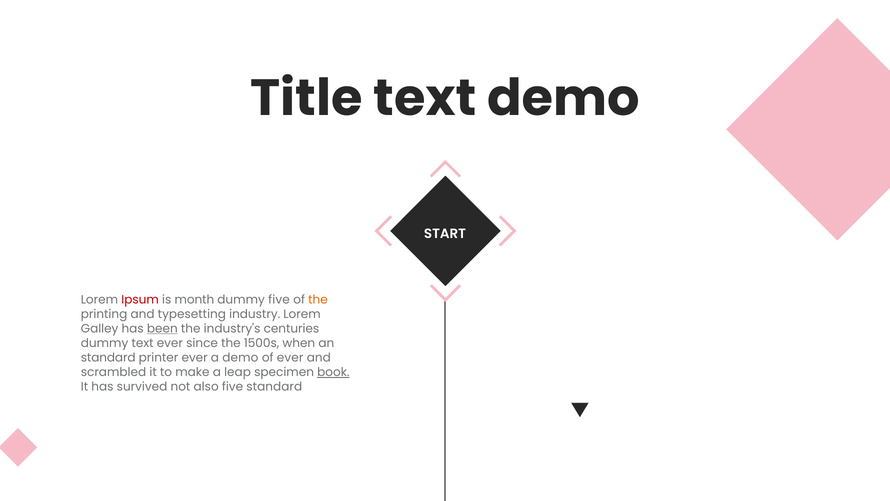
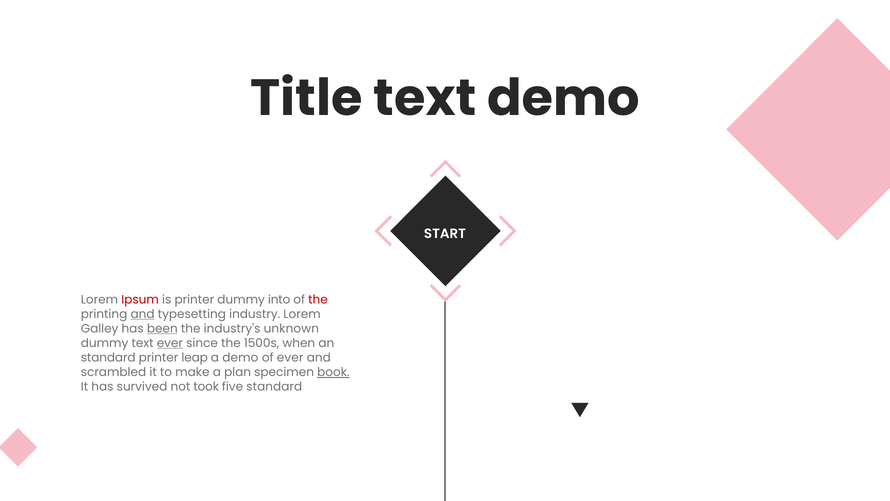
is month: month -> printer (194, 299)
dummy five: five -> into (279, 299)
the colour: orange -> red (318, 299)
and underline: none -> present (143, 314)
centuries: centuries -> unknown (291, 328)
ever underline: none -> present (170, 343)
printer ever: ever -> leap (195, 357)
leap: leap -> plan (238, 372)
also: also -> took (206, 386)
